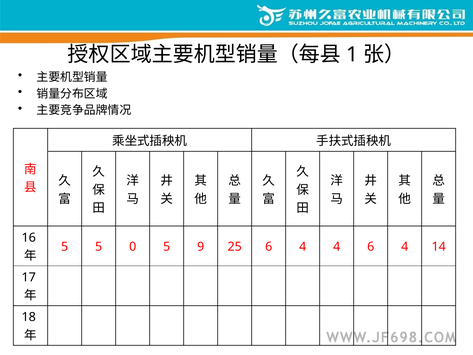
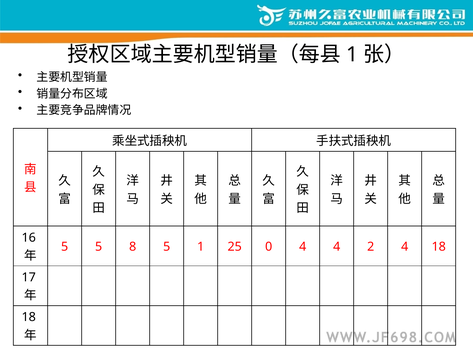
0: 0 -> 8 (133, 246)
5 9: 9 -> 1 (201, 246)
25 6: 6 -> 0 (269, 246)
4 6: 6 -> 2 (371, 246)
4 14: 14 -> 18 (439, 246)
